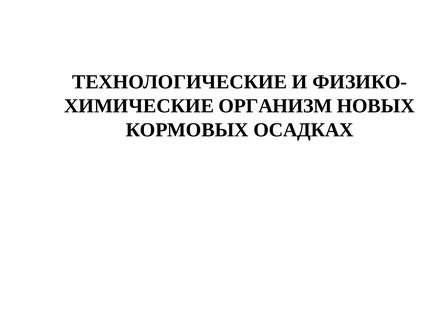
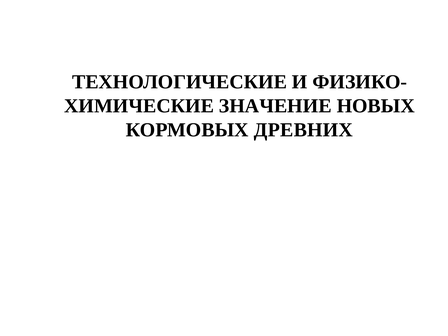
ОРГАНИЗМ: ОРГАНИЗМ -> ЗНАЧЕНИЕ (275, 106)
ОСАДКАХ: ОСАДКАХ -> ДРЕВНИХ (303, 130)
